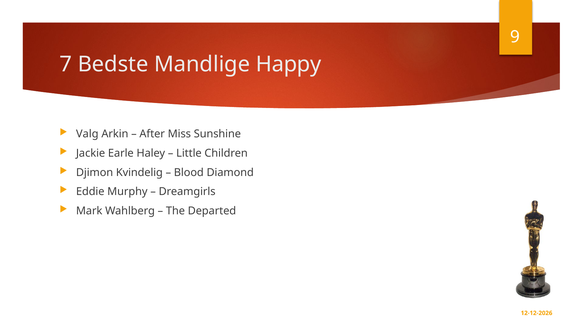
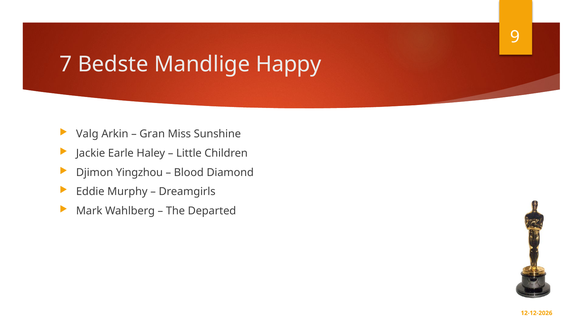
After: After -> Gran (152, 134)
Kvindelig: Kvindelig -> Yingzhou (139, 172)
